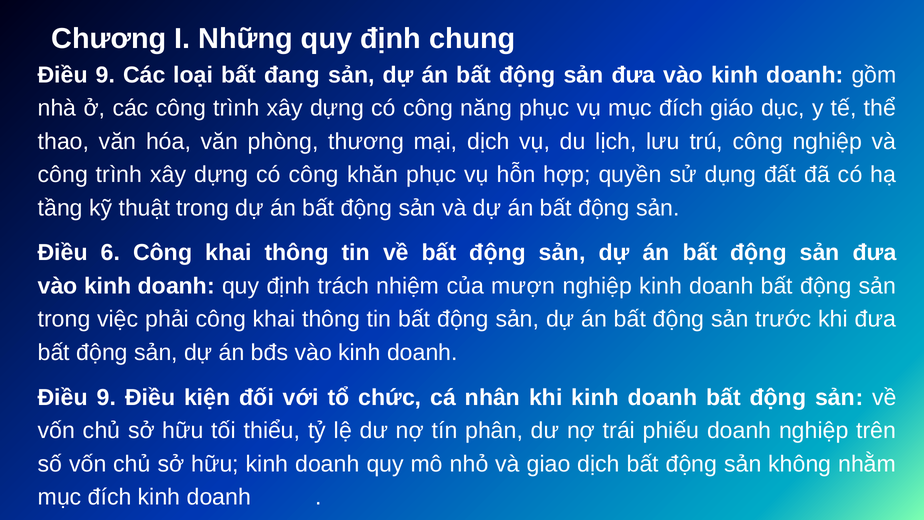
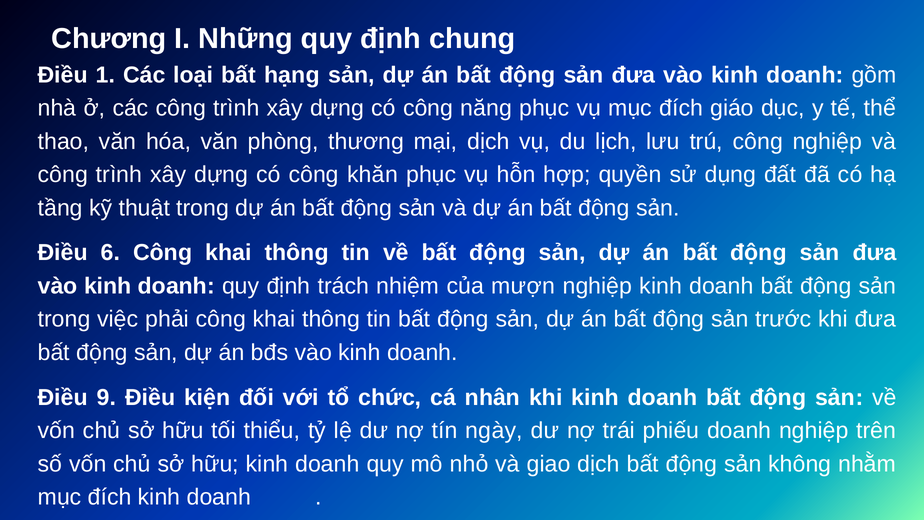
9: 9 -> 1 (105, 75)
đang: đang -> hạng (292, 75)
phân: phân -> ngày (494, 431)
